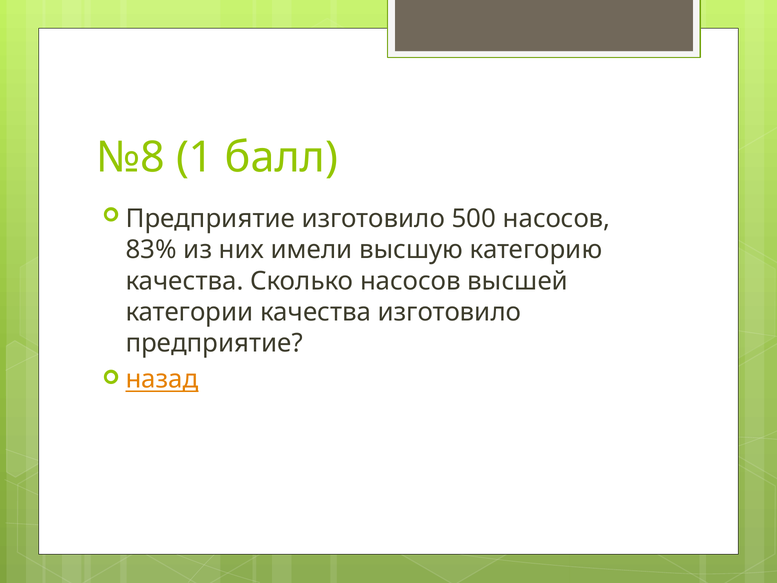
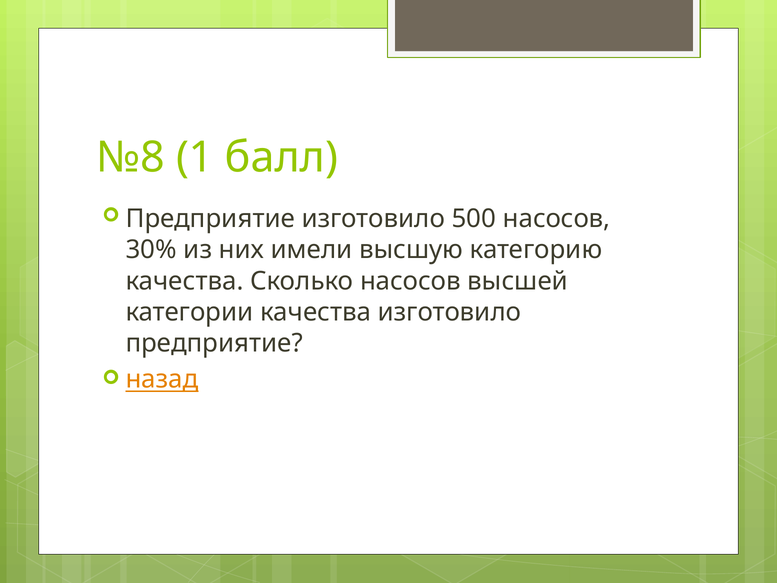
83%: 83% -> 30% (151, 250)
